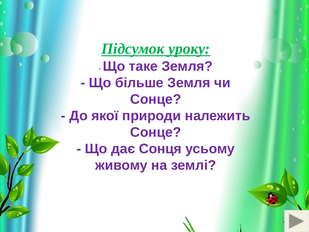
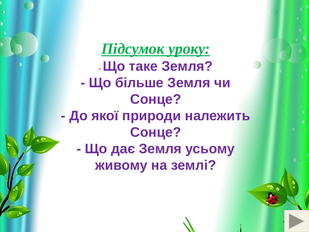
дає Сонця: Сонця -> Земля (160, 149)
